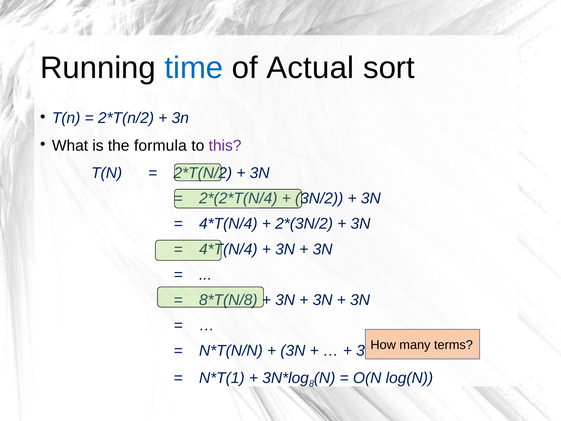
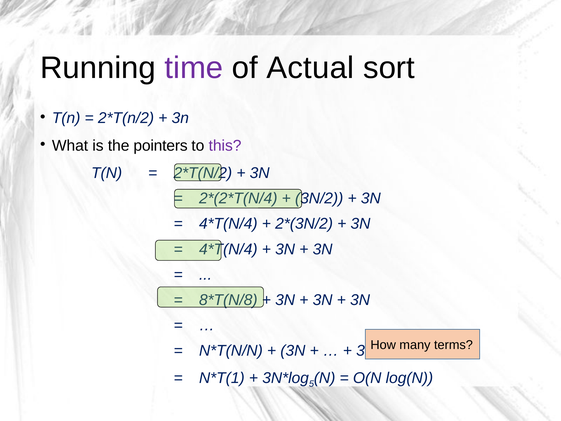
time colour: blue -> purple (194, 68)
formula: formula -> pointers (161, 145)
8: 8 -> 5 (311, 384)
